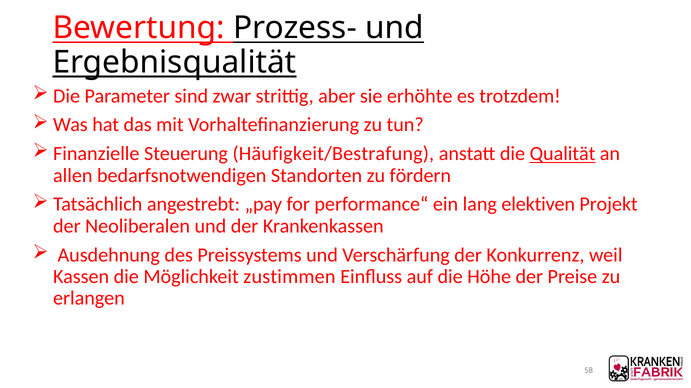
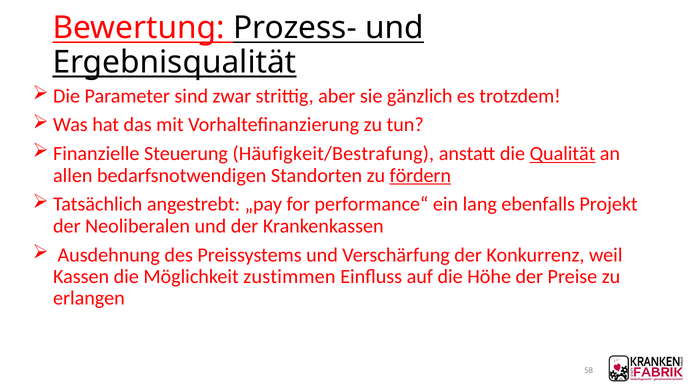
erhöhte: erhöhte -> gänzlich (420, 96)
fördern underline: none -> present (420, 176)
elektiven: elektiven -> ebenfalls (538, 205)
